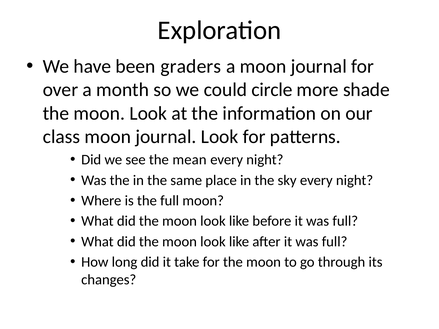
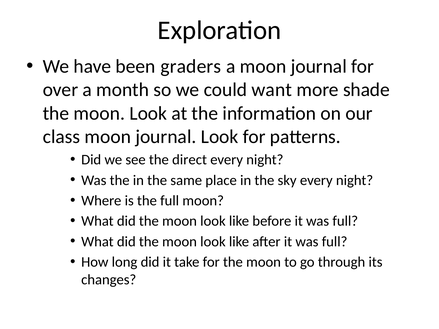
circle: circle -> want (272, 90)
mean: mean -> direct (190, 160)
